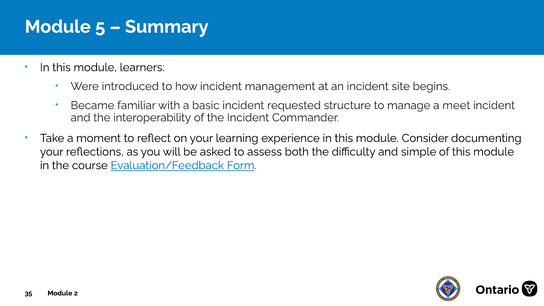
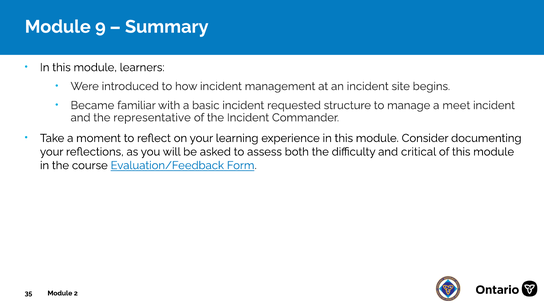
5: 5 -> 9 (100, 27)
interoperability: interoperability -> representative (152, 118)
simple: simple -> critical (419, 152)
